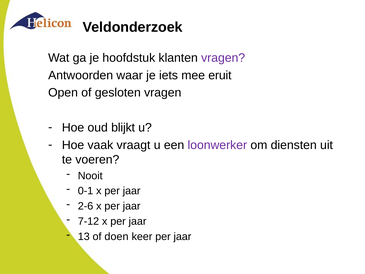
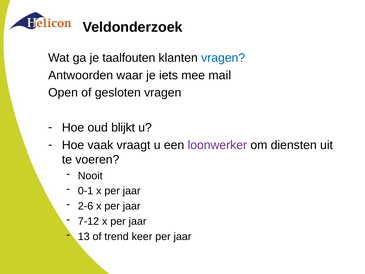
hoofdstuk: hoofdstuk -> taalfouten (129, 58)
vragen colour: purple -> blue (223, 58)
eruit: eruit -> mail (220, 75)
doen: doen -> trend (117, 236)
